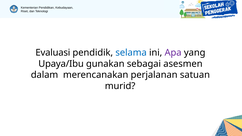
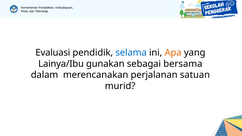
Apa colour: purple -> orange (173, 53)
Upaya/Ibu: Upaya/Ibu -> Lainya/Ibu (61, 64)
asesmen: asesmen -> bersama (183, 64)
